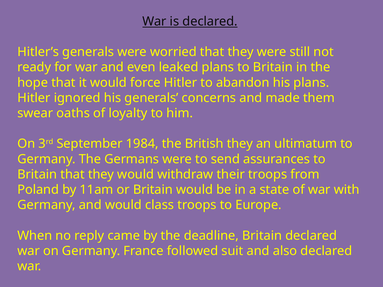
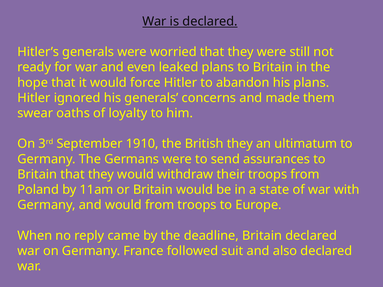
1984: 1984 -> 1910 (142, 144)
would class: class -> from (160, 205)
